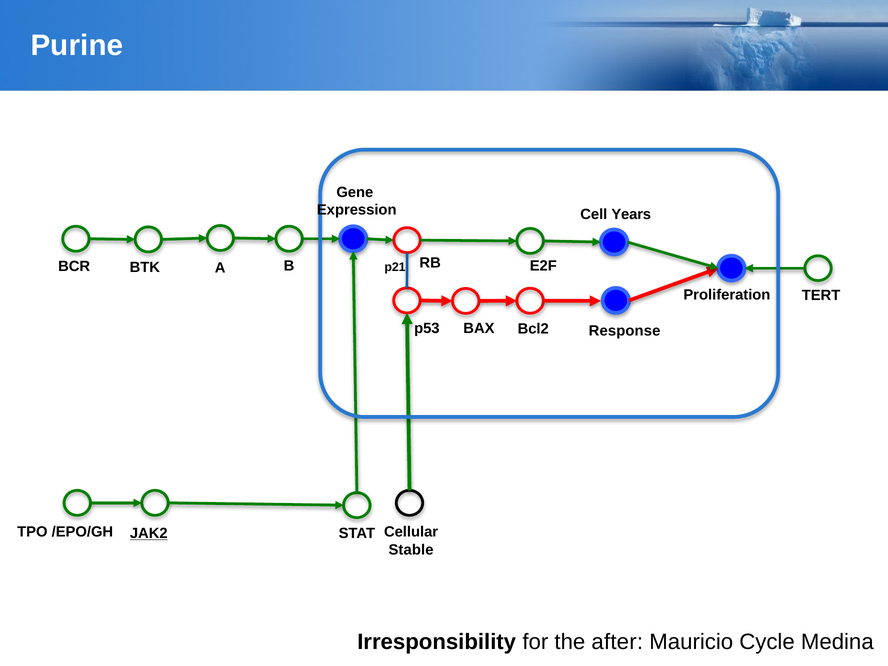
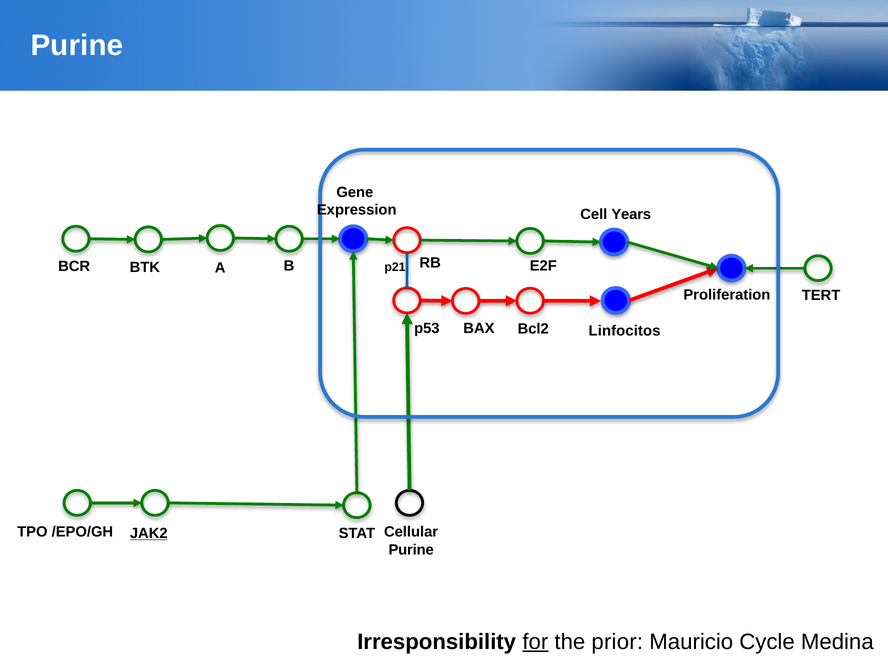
Response: Response -> Linfocitos (625, 331)
Stable: Stable -> Purine (411, 550)
for underline: none -> present (535, 642)
after: after -> prior (617, 642)
